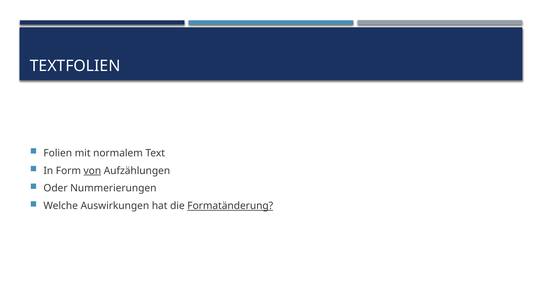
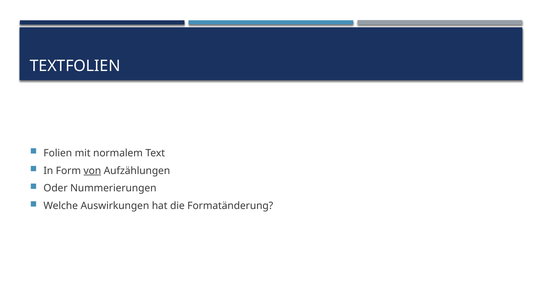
Formatänderung underline: present -> none (230, 206)
